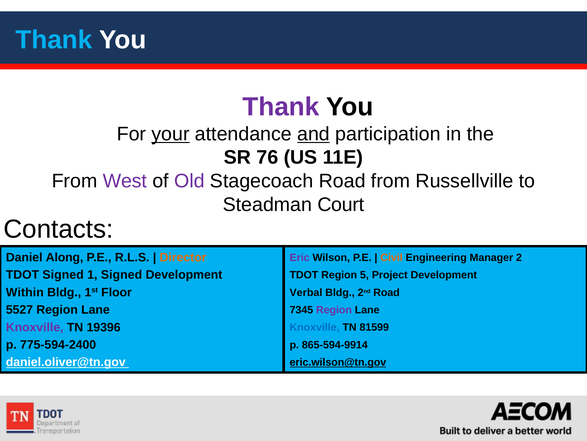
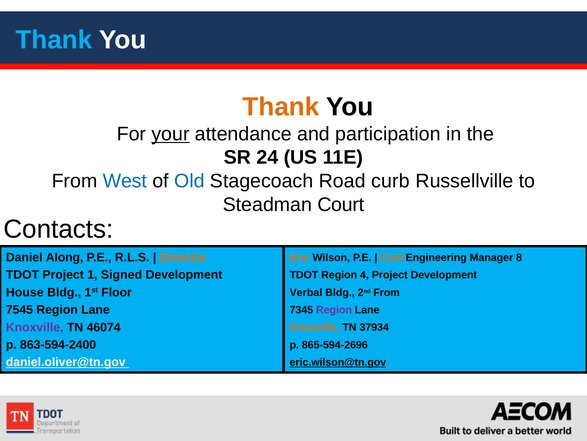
Thank colour: purple -> orange (281, 107)
and underline: present -> none (313, 134)
76: 76 -> 24 (267, 157)
West colour: purple -> blue (125, 181)
Old colour: purple -> blue (189, 181)
Road from: from -> curb (390, 181)
Eric colour: purple -> orange (300, 257)
2: 2 -> 8 (519, 257)
TDOT Signed: Signed -> Project (63, 274)
5: 5 -> 4 (364, 275)
Within: Within -> House (25, 292)
2nd Road: Road -> From (387, 292)
5527: 5527 -> 7545 (19, 309)
19396: 19396 -> 46074 (104, 327)
Knoxville colour: blue -> orange (315, 327)
81599: 81599 -> 37934 (374, 327)
775-594-2400: 775-594-2400 -> 863-594-2400 (58, 344)
865-594-9914: 865-594-9914 -> 865-594-2696 (335, 344)
